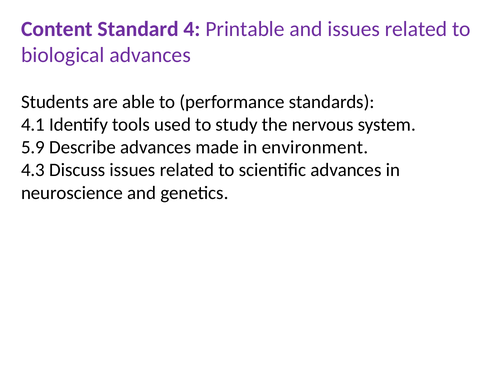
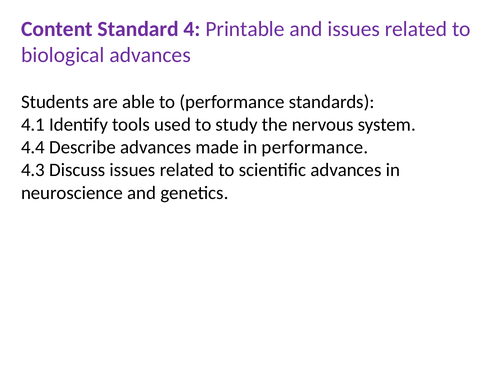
5.9: 5.9 -> 4.4 (33, 147)
in environment: environment -> performance (315, 147)
